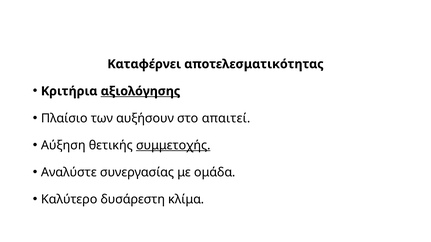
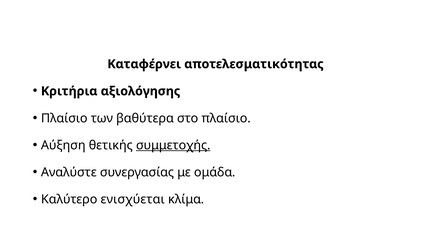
αξιολόγησης underline: present -> none (140, 91)
αυξήσουν: αυξήσουν -> βαθύτερα (145, 118)
στο απαιτεί: απαιτεί -> πλαίσιο (226, 118)
δυσάρεστη: δυσάρεστη -> ενισχύεται (133, 200)
